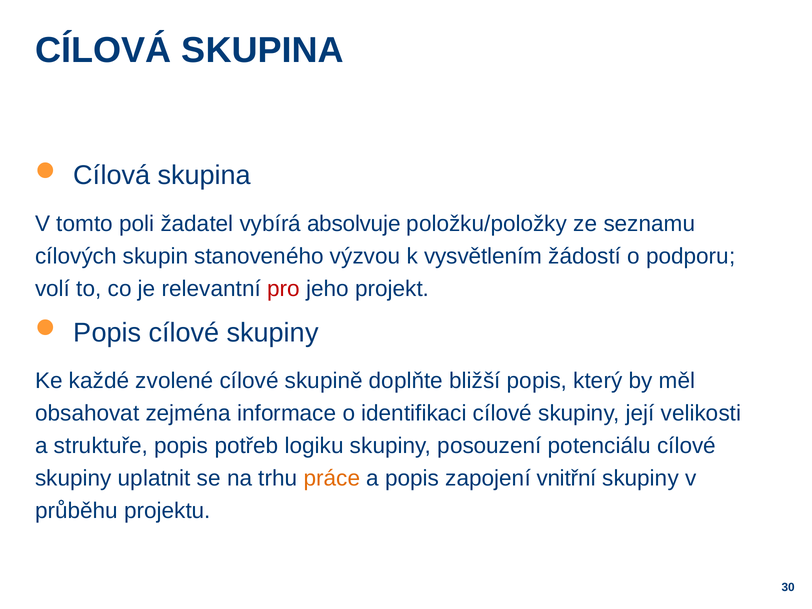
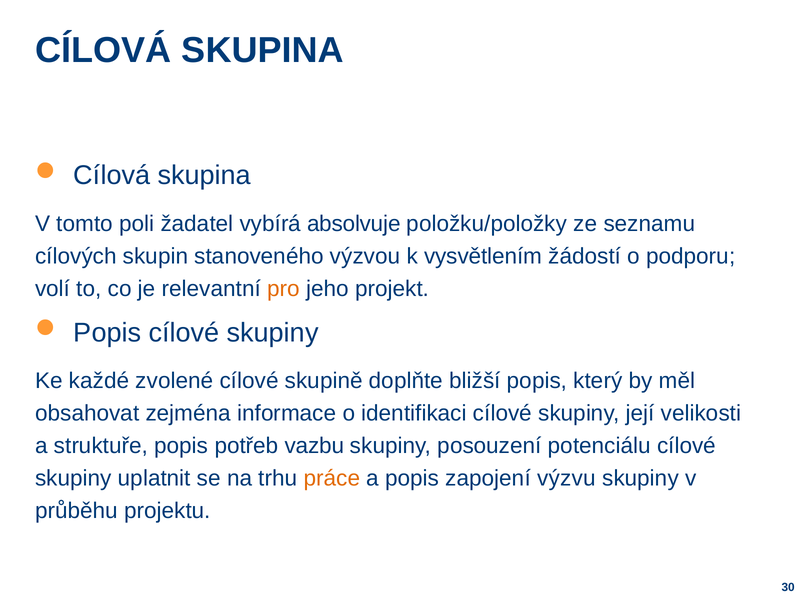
pro colour: red -> orange (283, 289)
logiku: logiku -> vazbu (314, 446)
vnitřní: vnitřní -> výzvu (566, 478)
